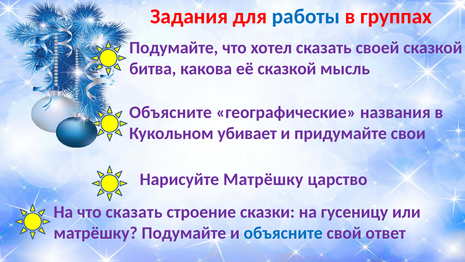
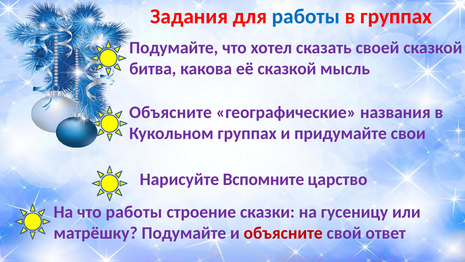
Кукольном убивает: убивает -> группах (247, 133)
Нарисуйте Матрёшку: Матрёшку -> Вспомните (263, 179)
что сказать: сказать -> работы (134, 212)
объясните colour: blue -> red (283, 233)
